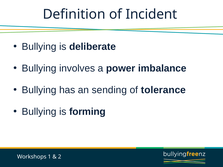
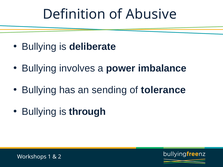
Incident: Incident -> Abusive (151, 14)
forming: forming -> through (87, 112)
